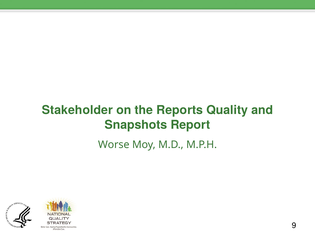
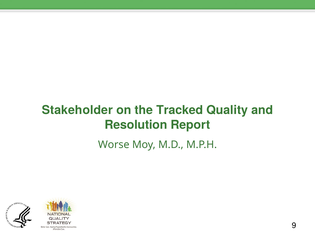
Reports: Reports -> Tracked (180, 110)
Snapshots: Snapshots -> Resolution (136, 125)
